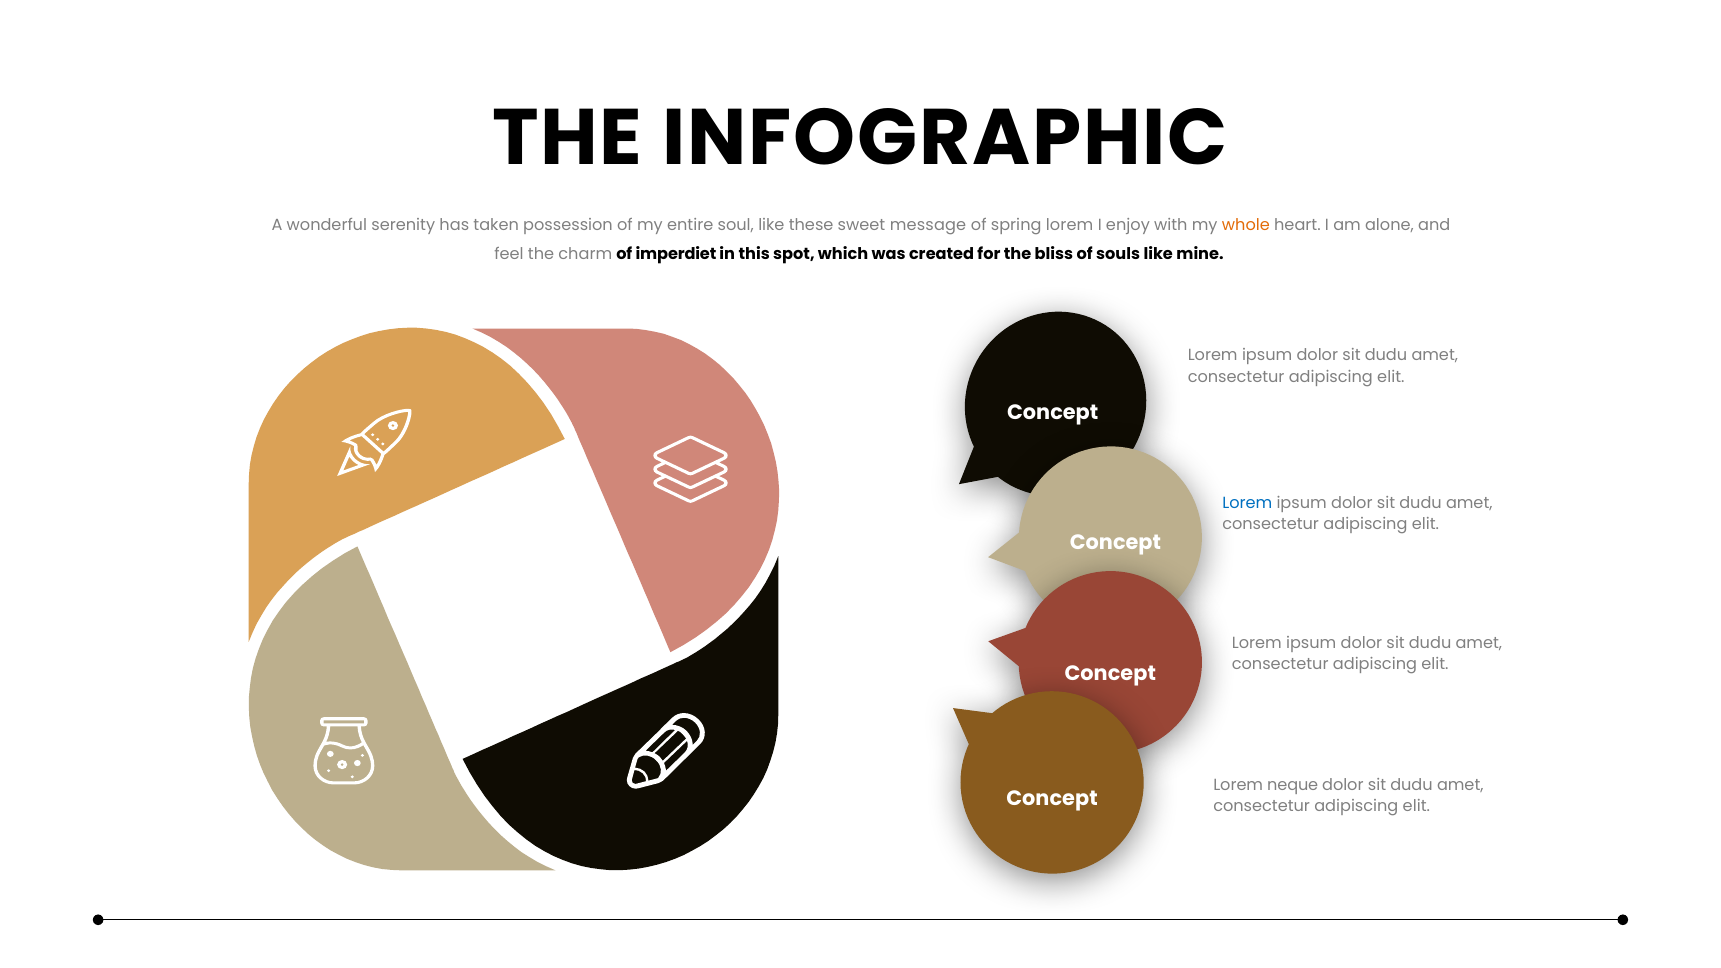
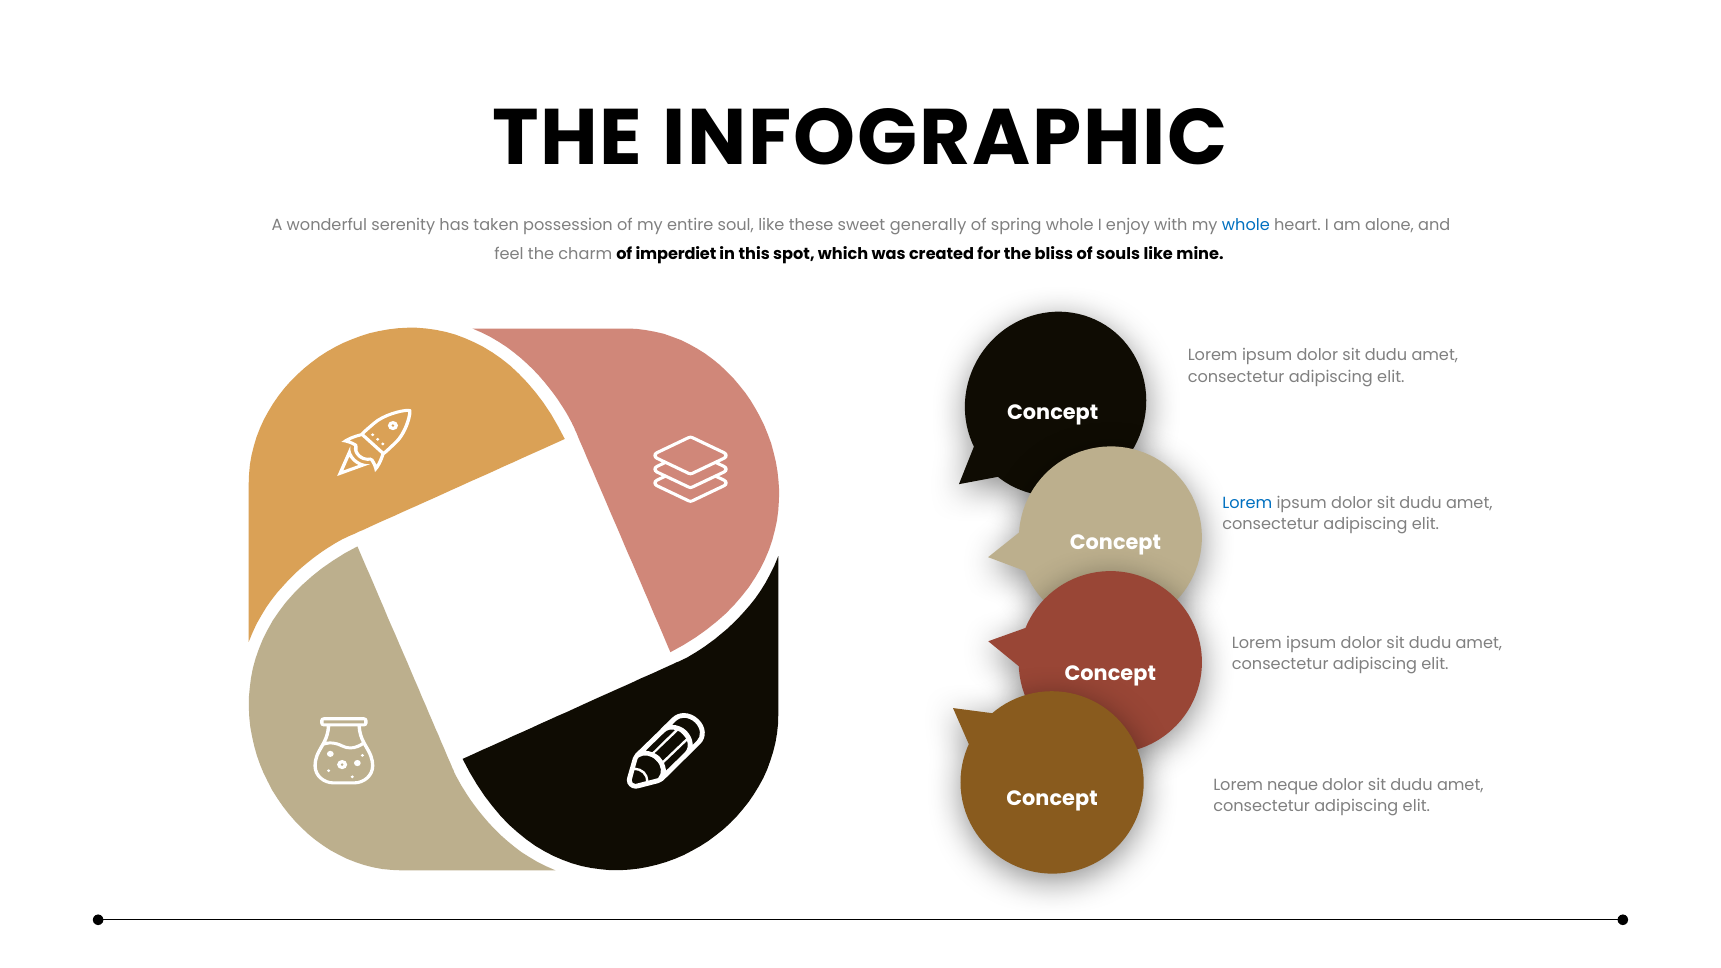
message: message -> generally (928, 225)
spring lorem: lorem -> whole (1070, 225)
whole colour: orange -> blue (1246, 225)
